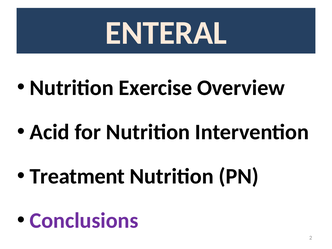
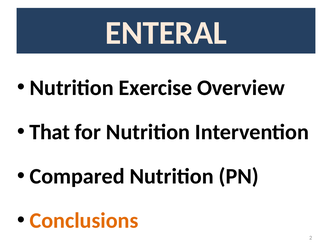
Acid: Acid -> That (50, 132)
Treatment: Treatment -> Compared (77, 176)
Conclusions colour: purple -> orange (84, 221)
